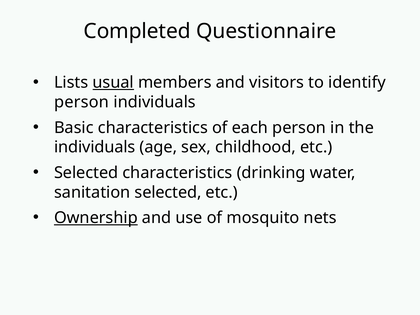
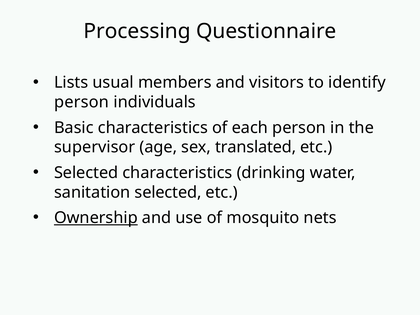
Completed: Completed -> Processing (137, 31)
usual underline: present -> none (113, 83)
individuals: individuals -> supervisor (95, 147)
childhood: childhood -> translated (256, 147)
